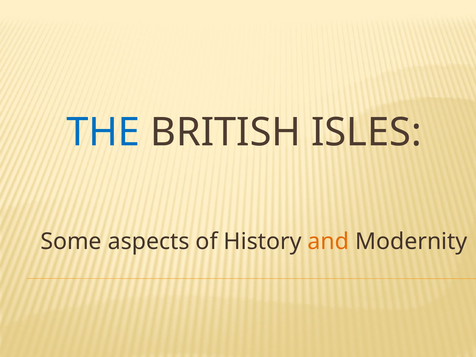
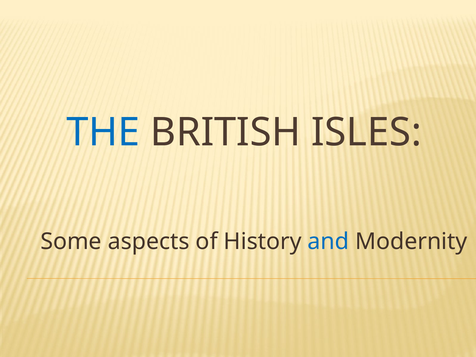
and colour: orange -> blue (328, 241)
